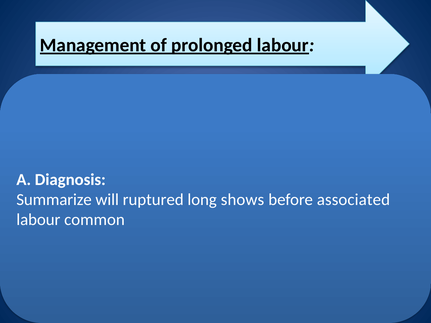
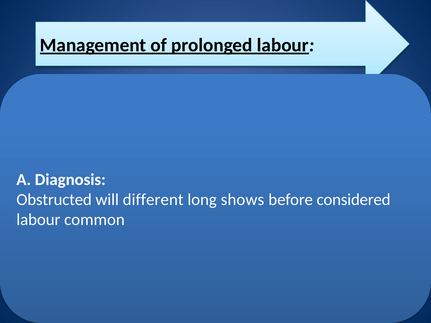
Summarize: Summarize -> Obstructed (54, 200)
ruptured: ruptured -> different (153, 200)
associated: associated -> considered (354, 200)
